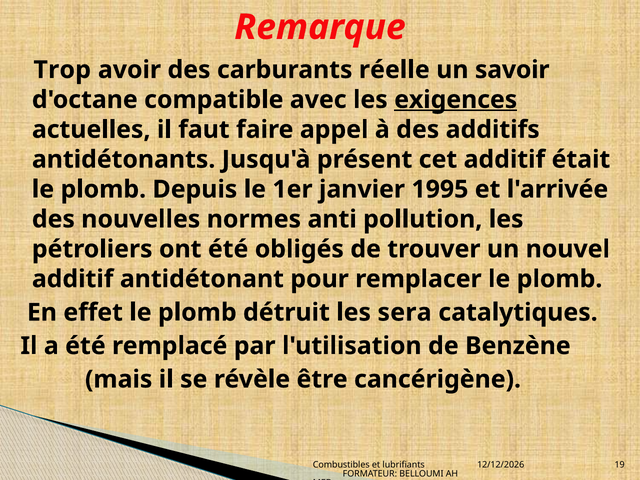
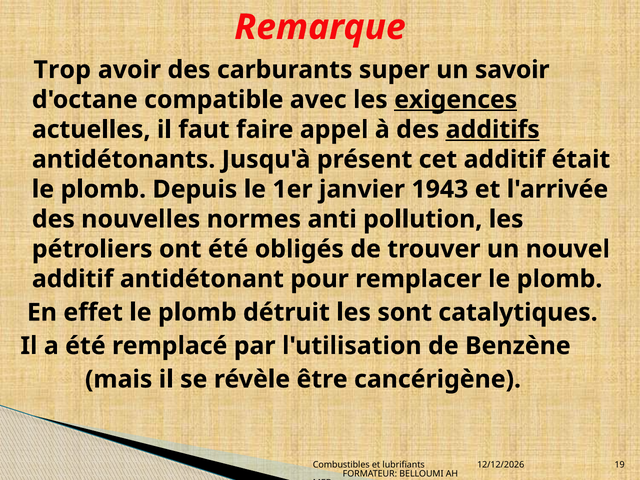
réelle: réelle -> super (394, 70)
additifs underline: none -> present (493, 130)
1995: 1995 -> 1943 (440, 189)
sera: sera -> sont (405, 312)
